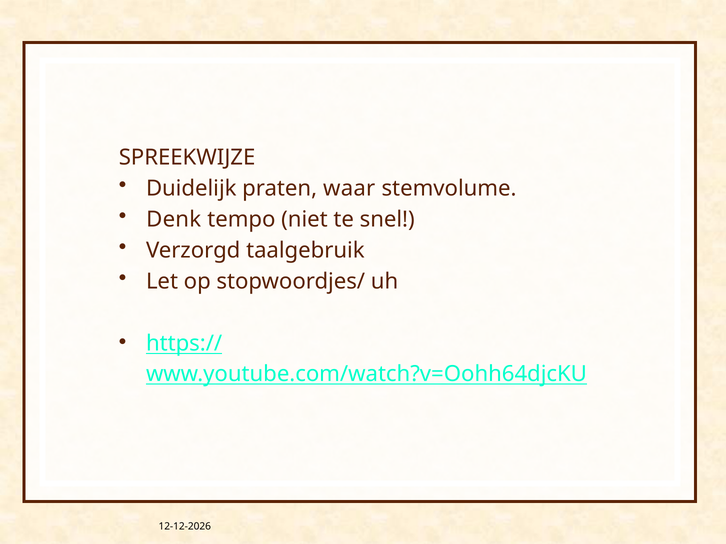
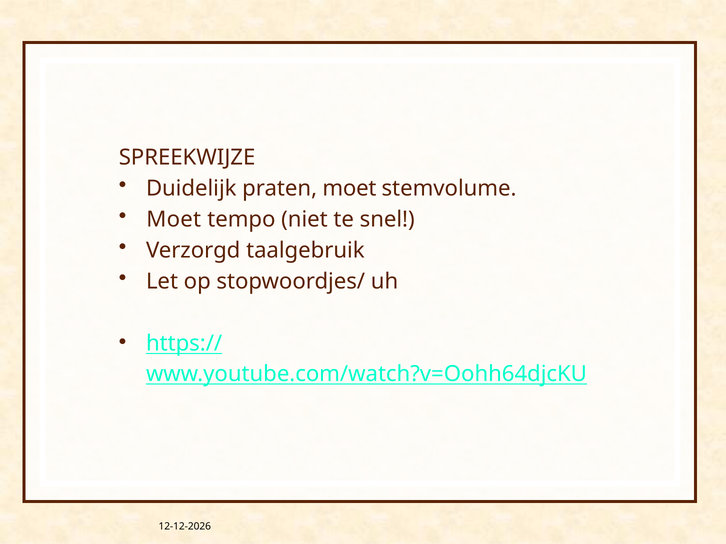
praten waar: waar -> moet (349, 189)
Denk: Denk -> Moet (174, 220)
